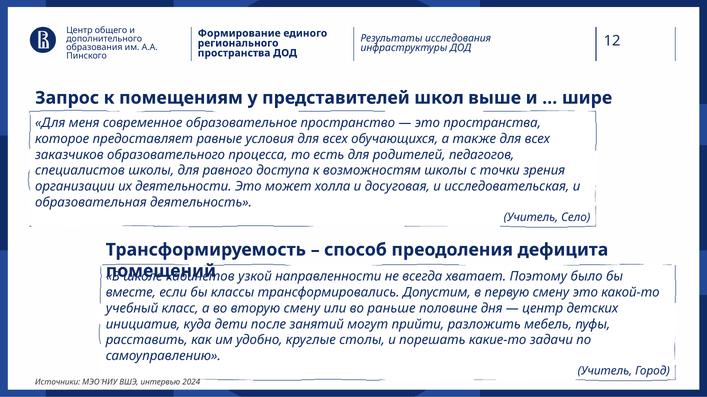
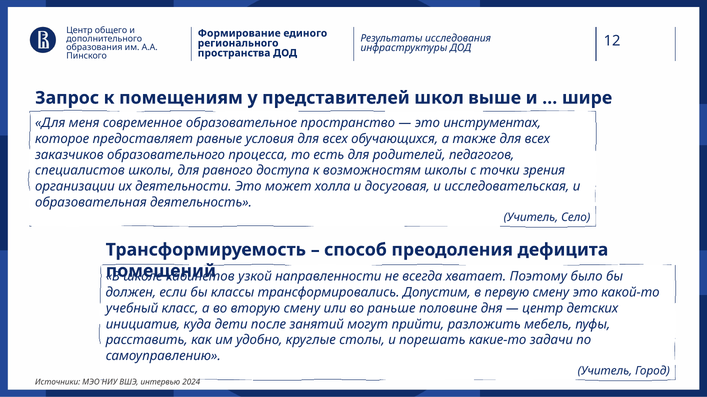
это пространства: пространства -> инструментах (492, 123)
вместе: вместе -> должен (131, 293)
